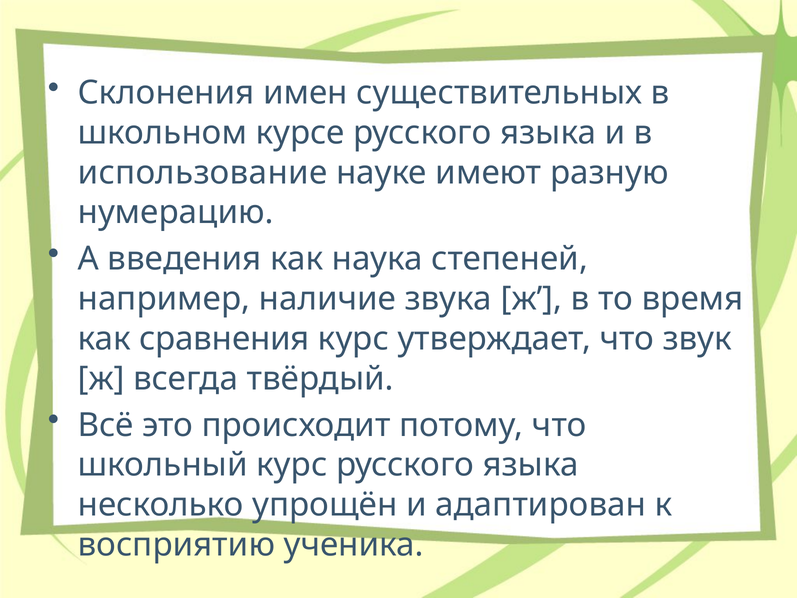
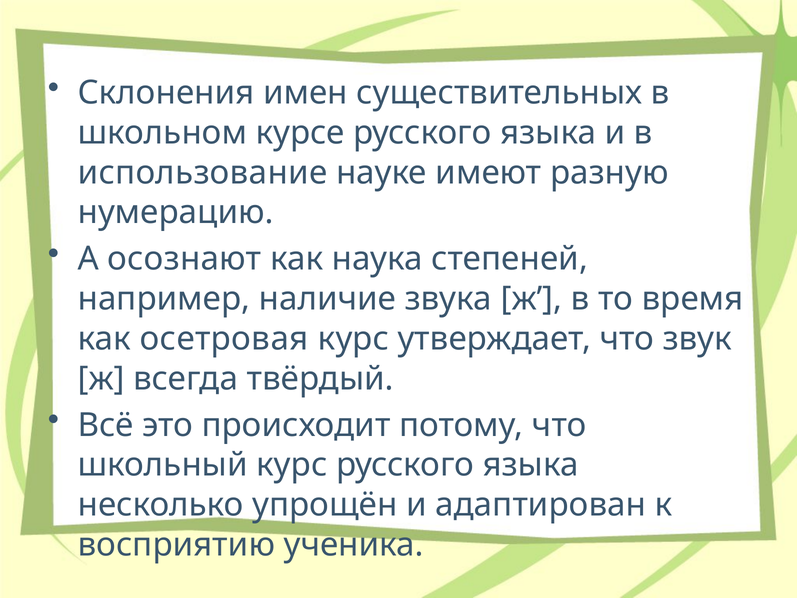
введения: введения -> осознают (184, 259)
сравнения: сравнения -> осетровая (224, 339)
